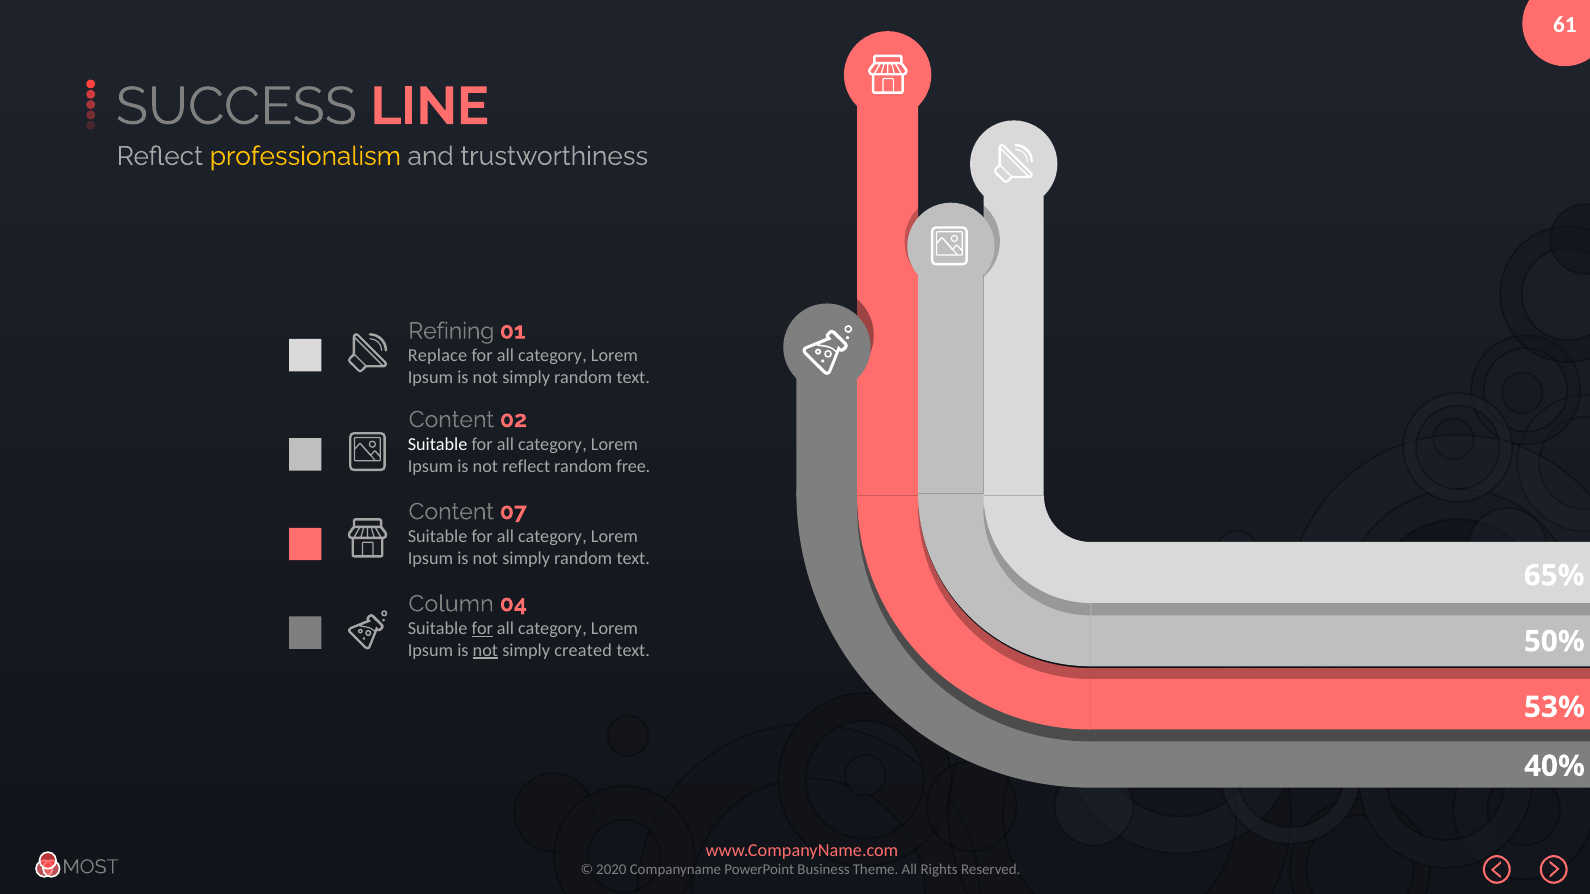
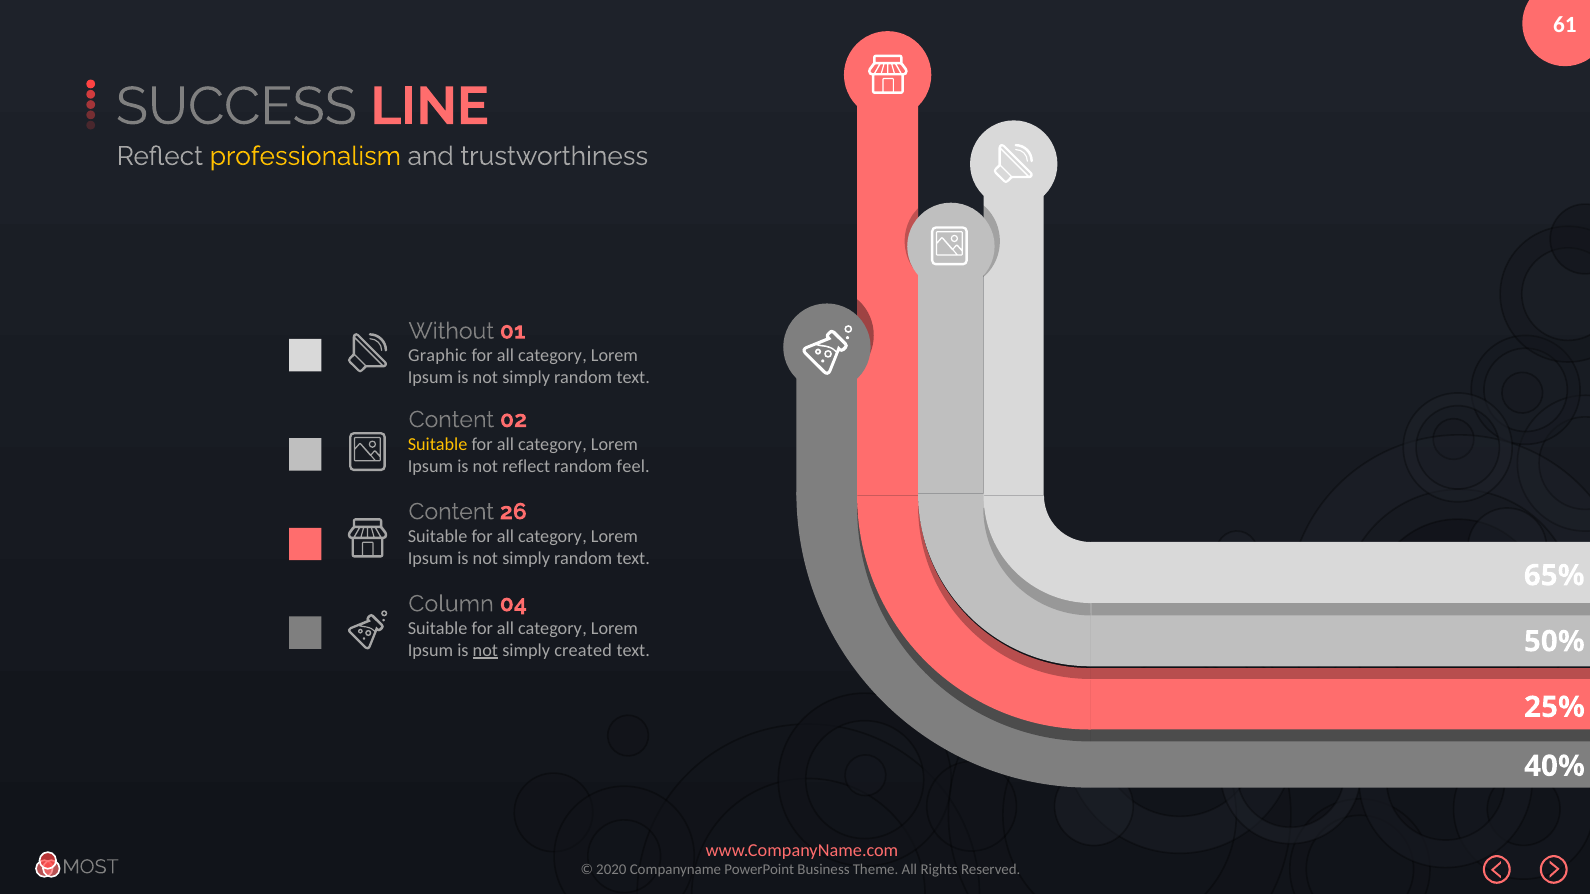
Refining: Refining -> Without (451, 331)
Replace: Replace -> Graphic (437, 356)
Suitable colour: white -> yellow (438, 444)
free: free -> feel (633, 466)
07: 07 -> 26 (513, 512)
for underline: present -> none (482, 629)
53%: 53% -> 25% (1554, 707)
